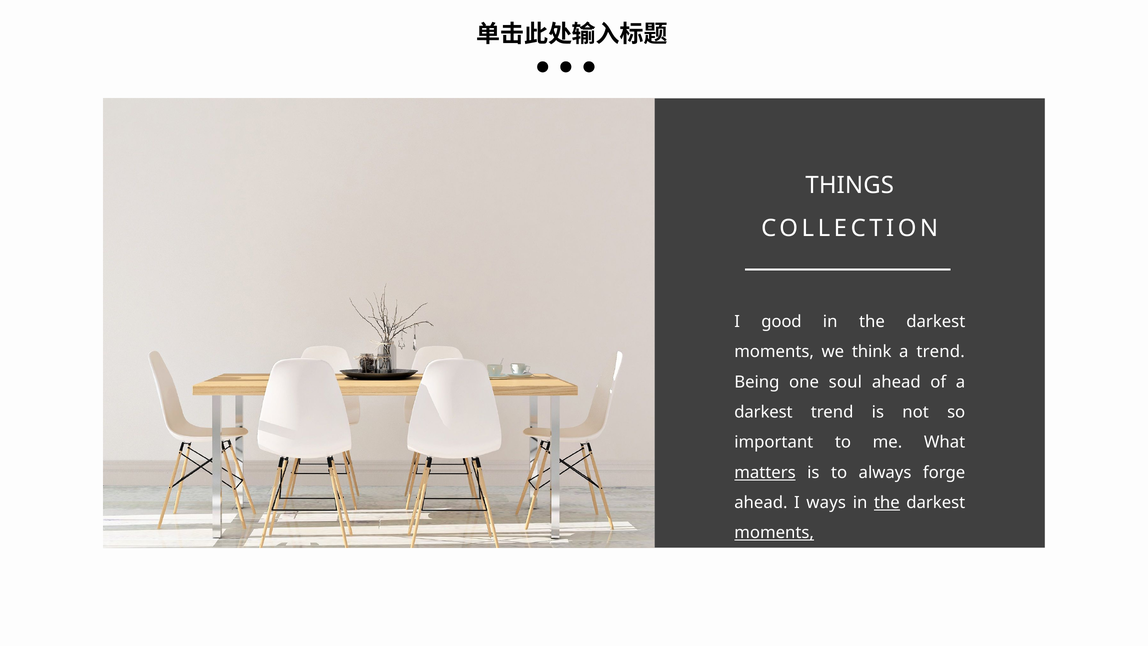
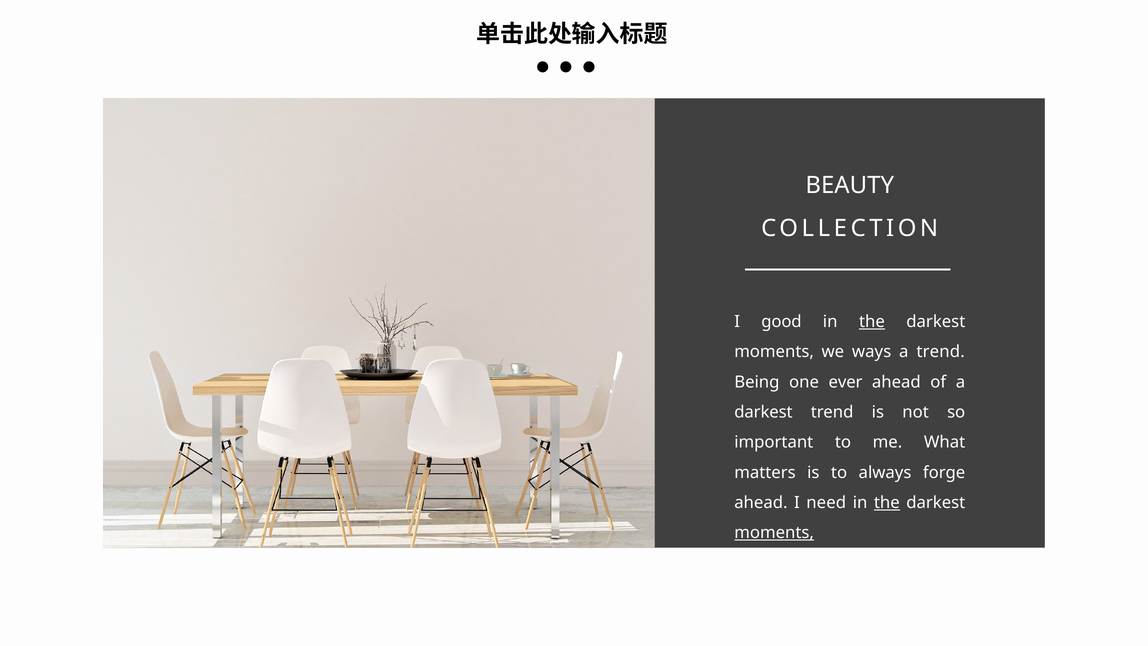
THINGS: THINGS -> BEAUTY (850, 185)
the underline: none -> present (872, 322)
think: think -> ways (872, 352)
soul: soul -> ever (846, 382)
matters underline: present -> none (765, 472)
ways: ways -> need (826, 503)
